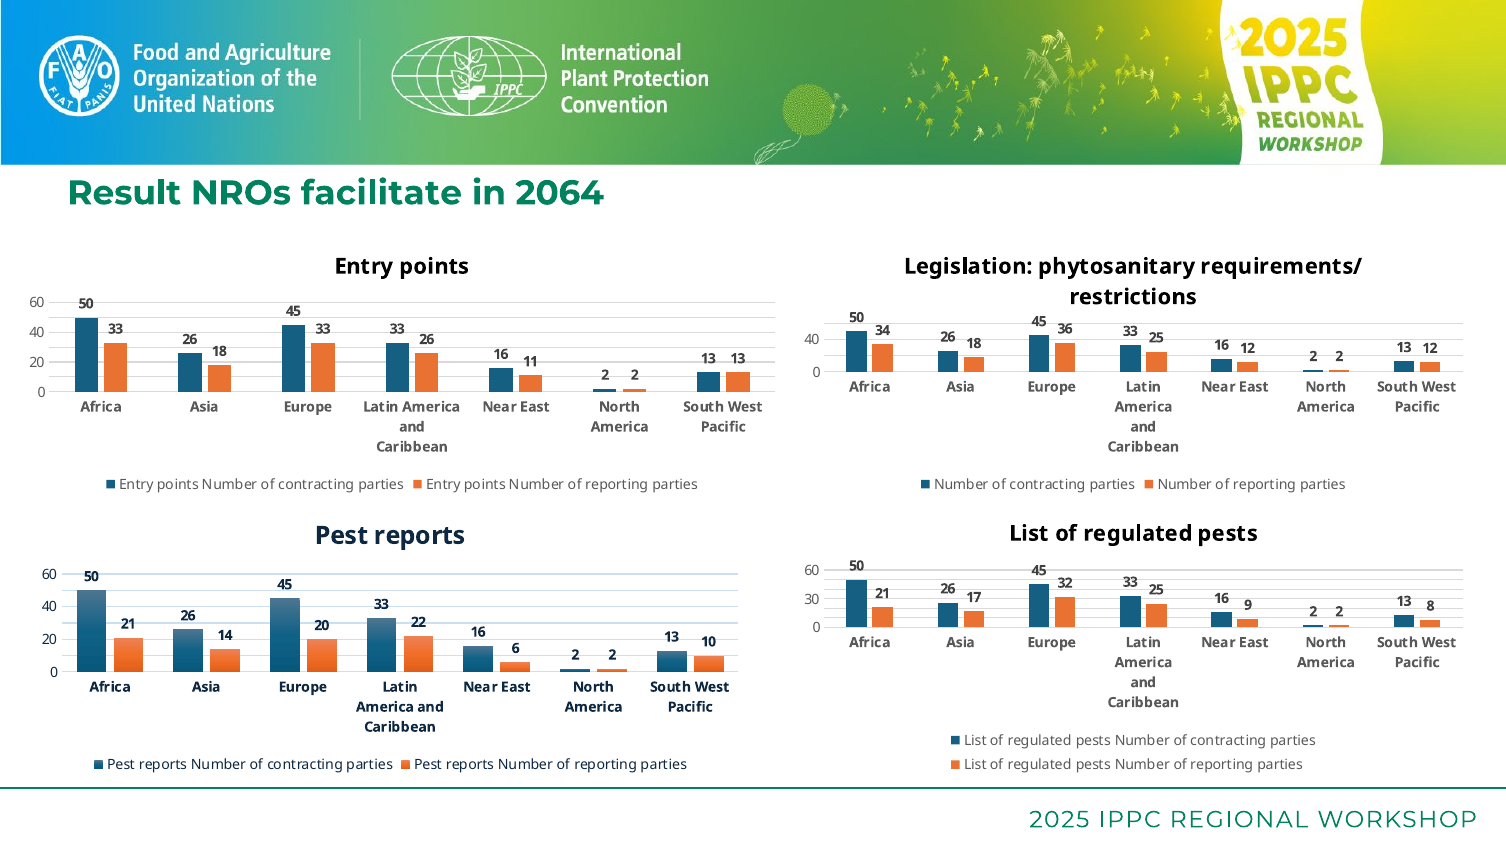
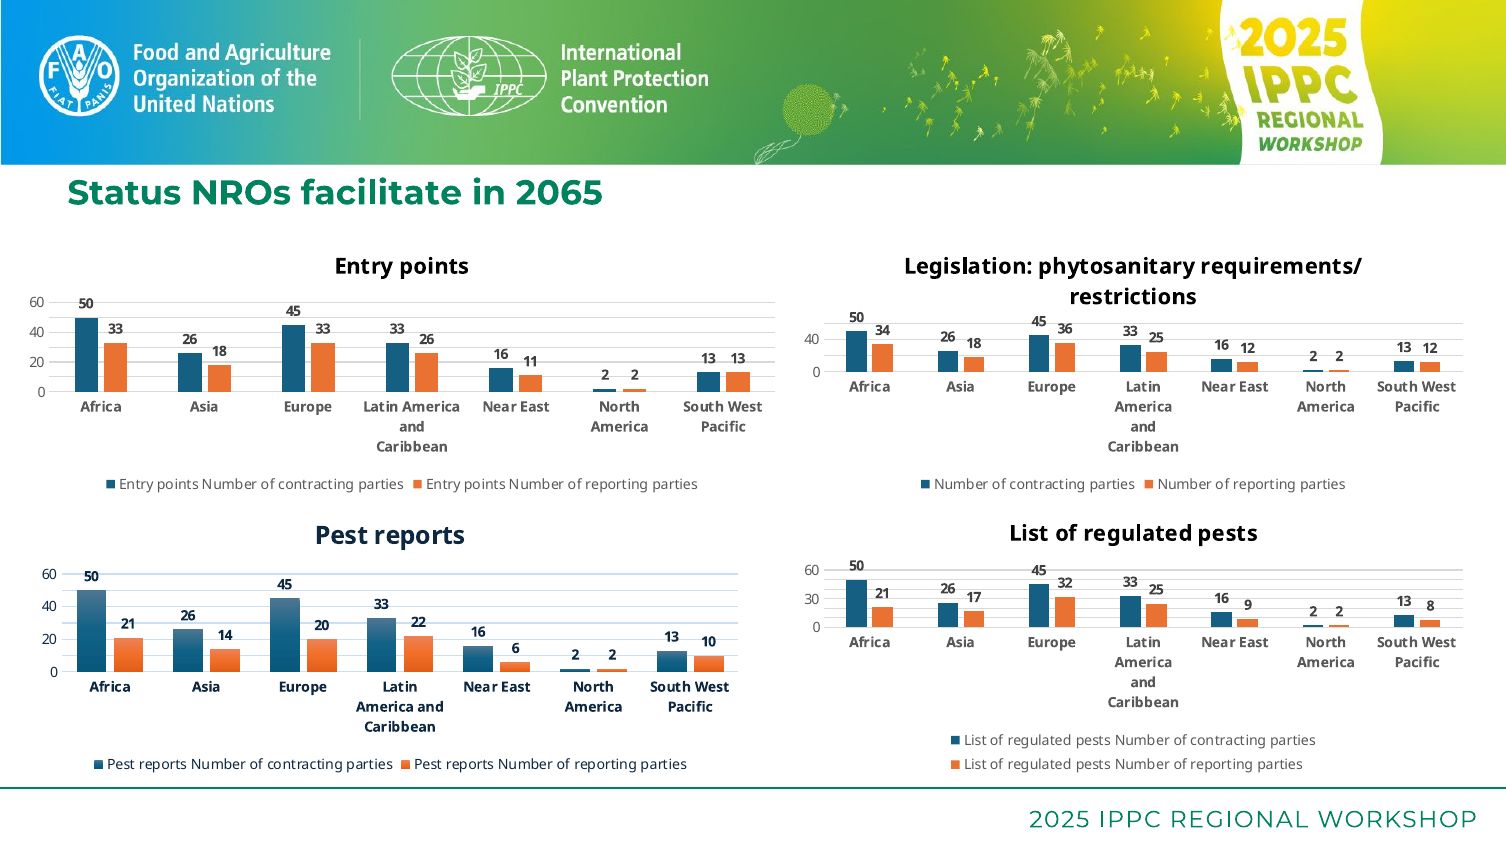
Result: Result -> Status (124, 193)
2064: 2064 -> 2065 (559, 193)
